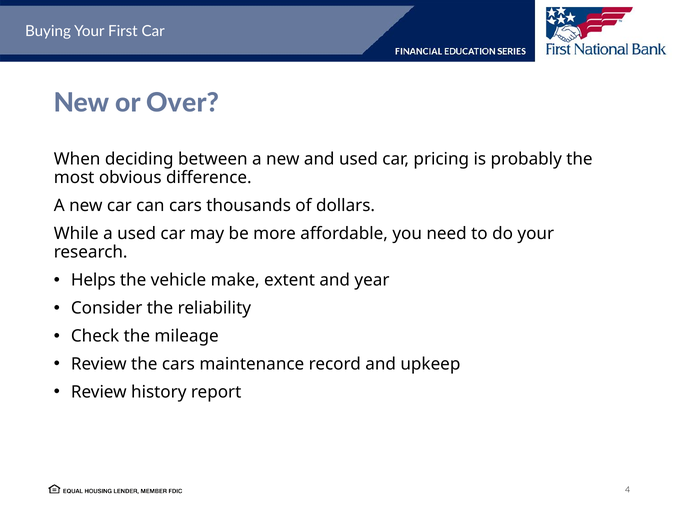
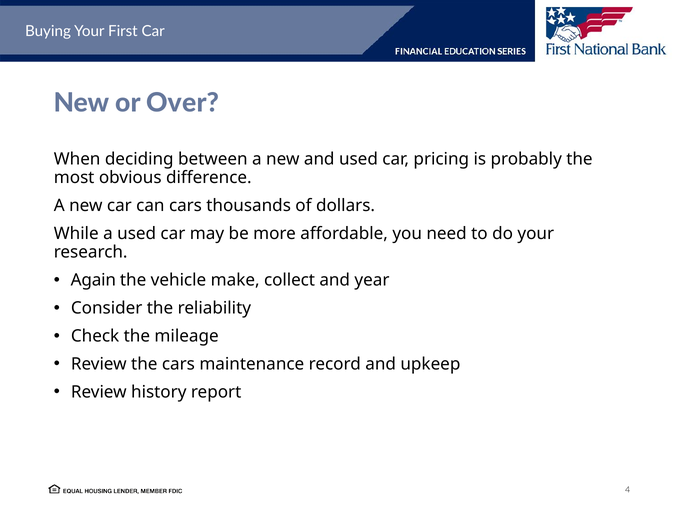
Helps: Helps -> Again (93, 280)
extent: extent -> collect (290, 280)
